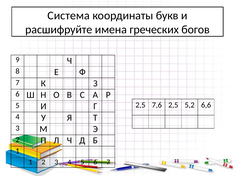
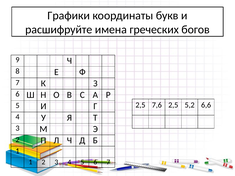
Система: Система -> Графики (69, 16)
